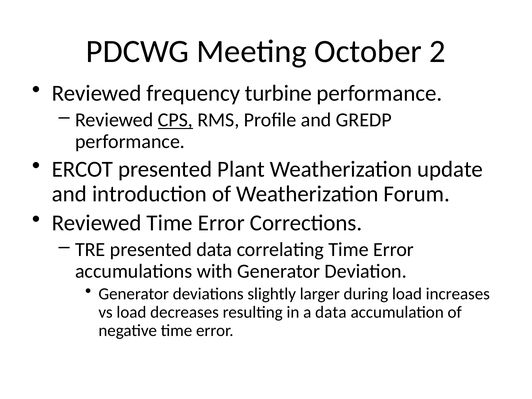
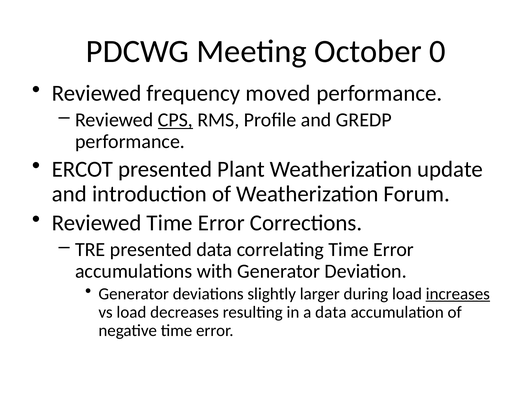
2: 2 -> 0 (437, 51)
turbine: turbine -> moved (278, 93)
increases underline: none -> present (458, 294)
